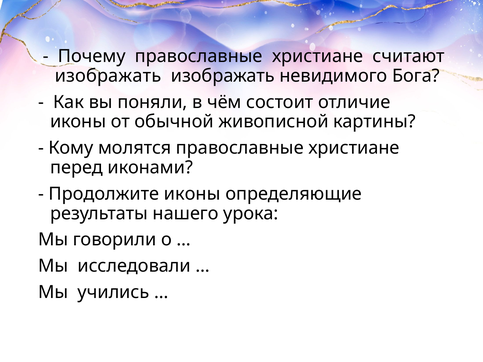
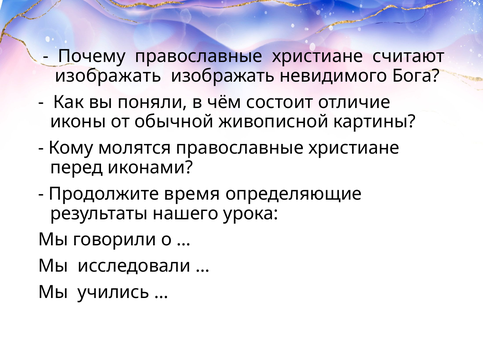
Продолжите иконы: иконы -> время (192, 194)
